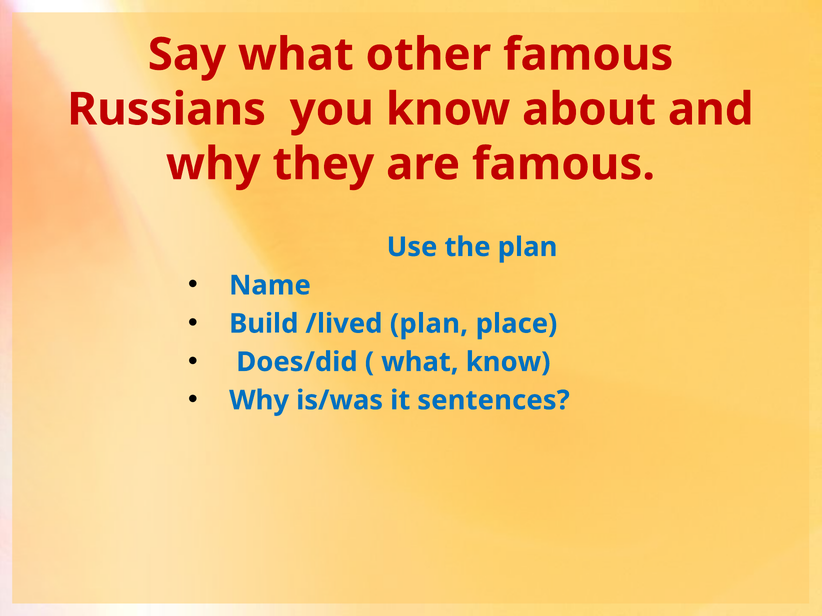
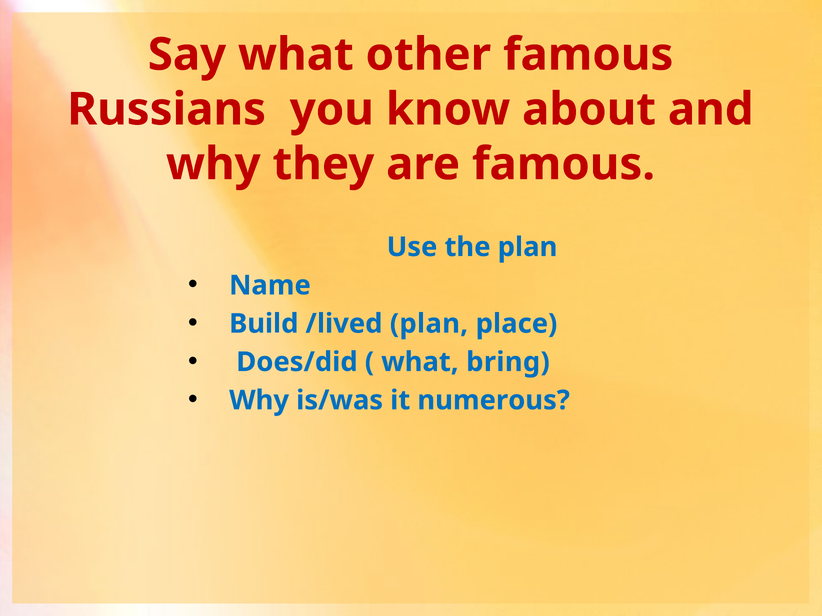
what know: know -> bring (508, 362)
sentences: sentences -> numerous (494, 401)
